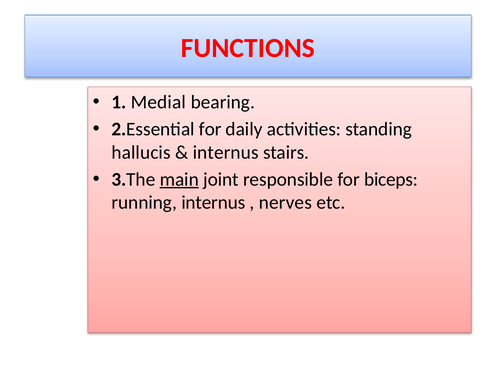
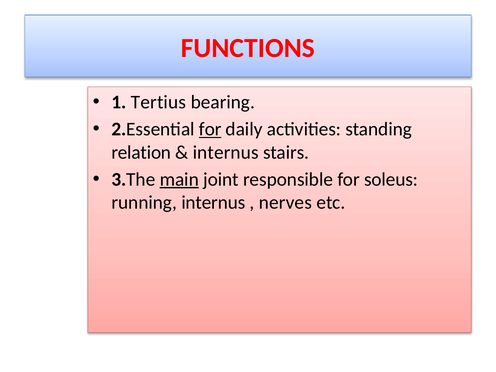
Medial: Medial -> Tertius (158, 102)
for underline: none -> present (210, 129)
hallucis: hallucis -> relation (141, 152)
biceps: biceps -> soleus (391, 179)
